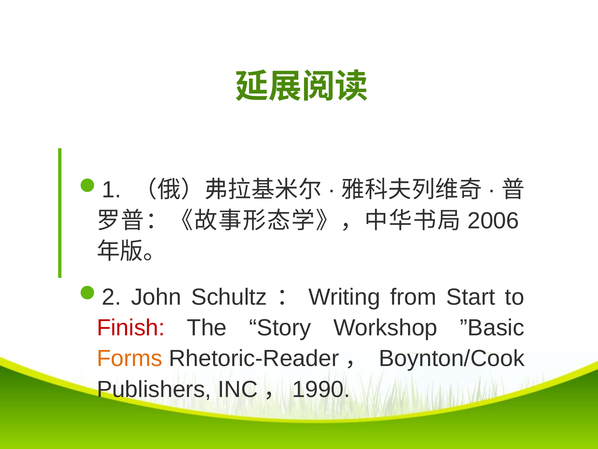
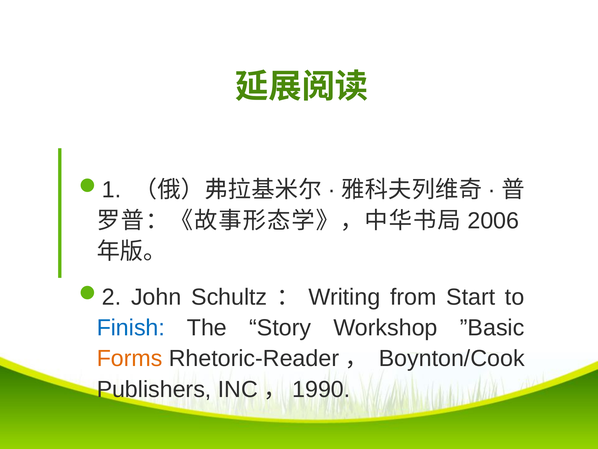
Finish colour: red -> blue (131, 328)
